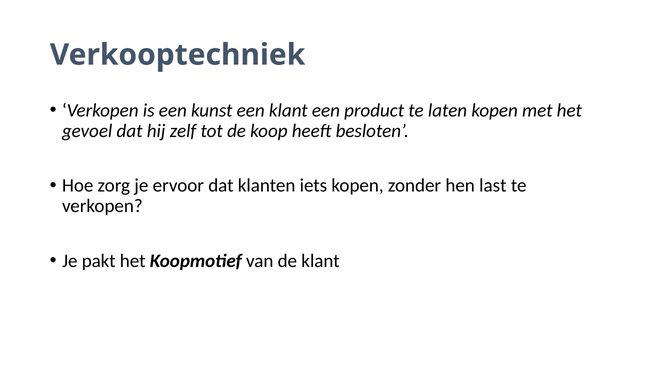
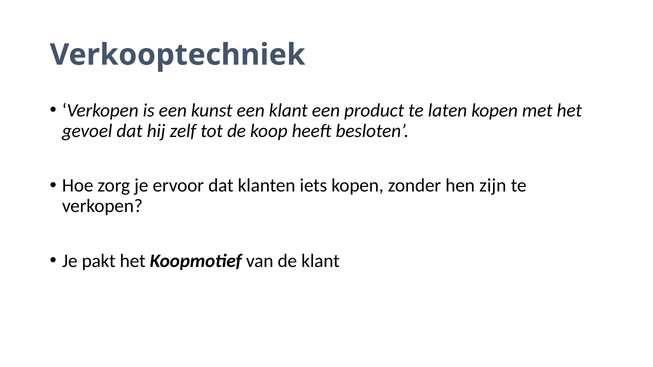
last: last -> zijn (493, 186)
